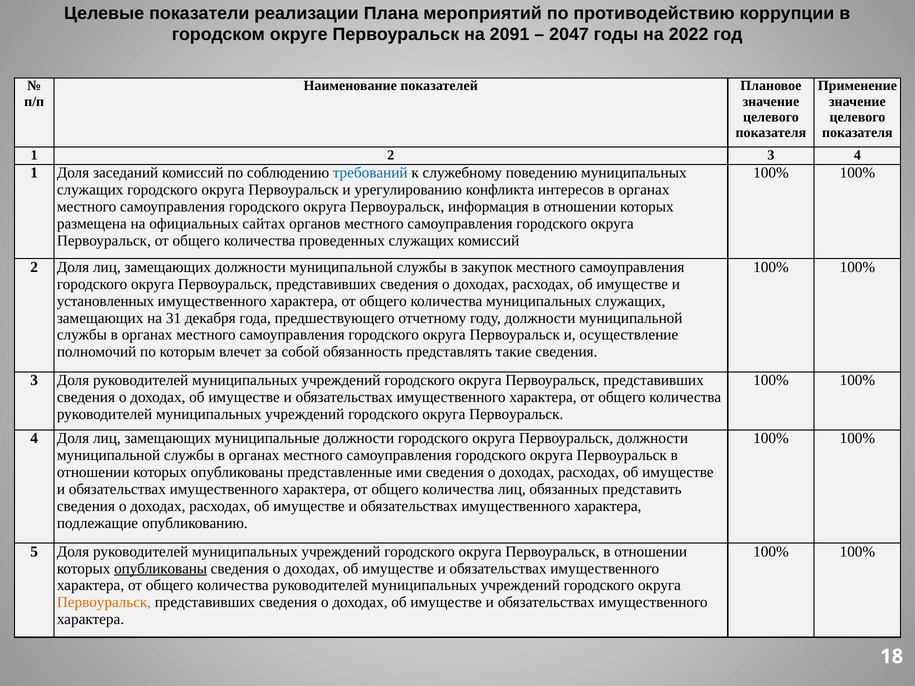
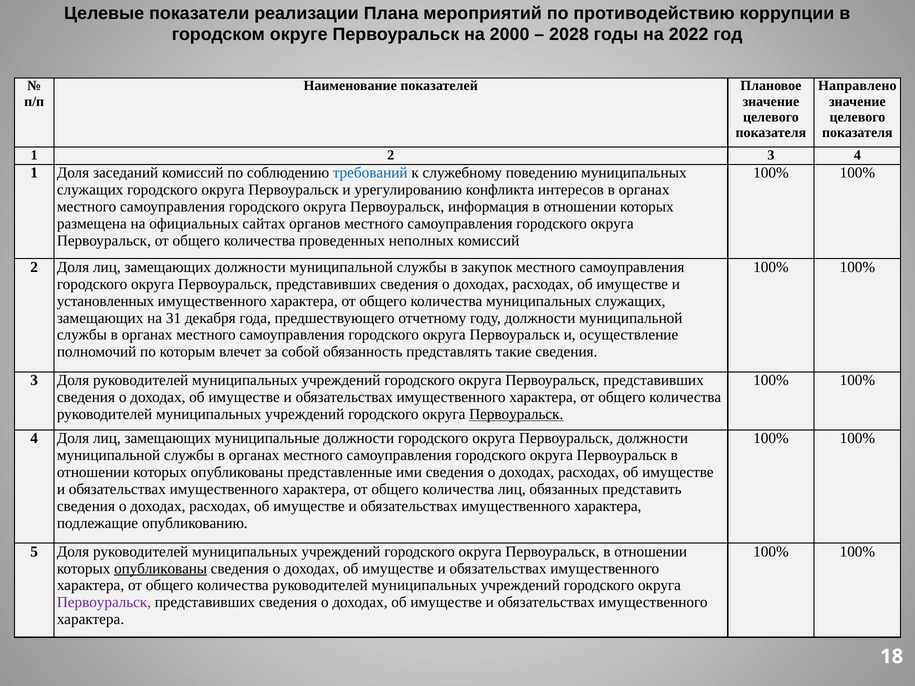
2091: 2091 -> 2000 (510, 35)
2047: 2047 -> 2028 (569, 35)
Применение: Применение -> Направлено (857, 86)
проведенных служащих: служащих -> неполных (421, 241)
Первоуральск underline: none -> present (516, 414)
Первоуральск colour: orange -> purple (104, 603)
